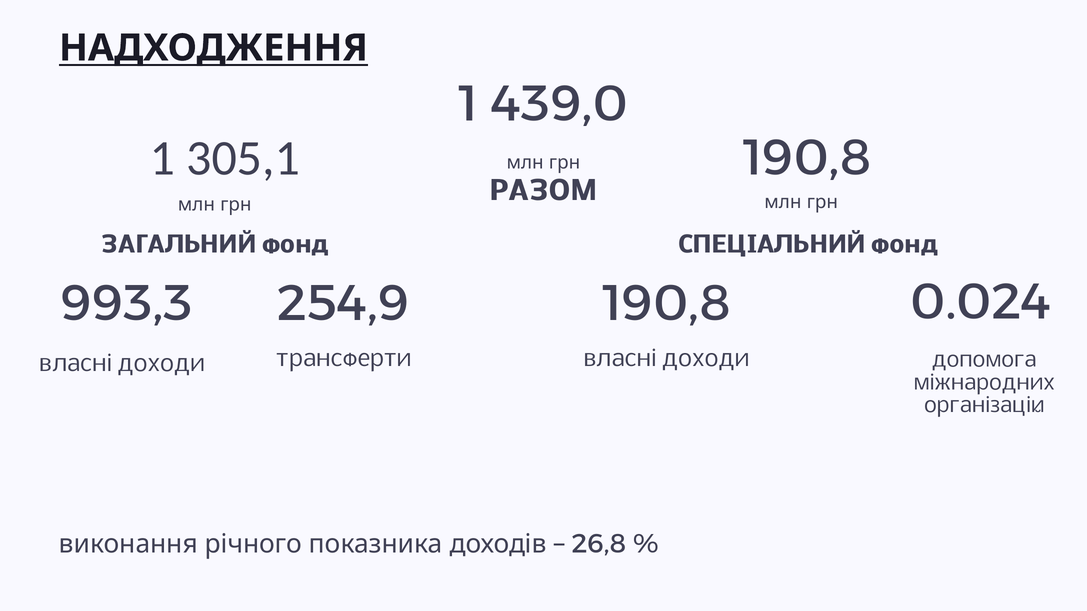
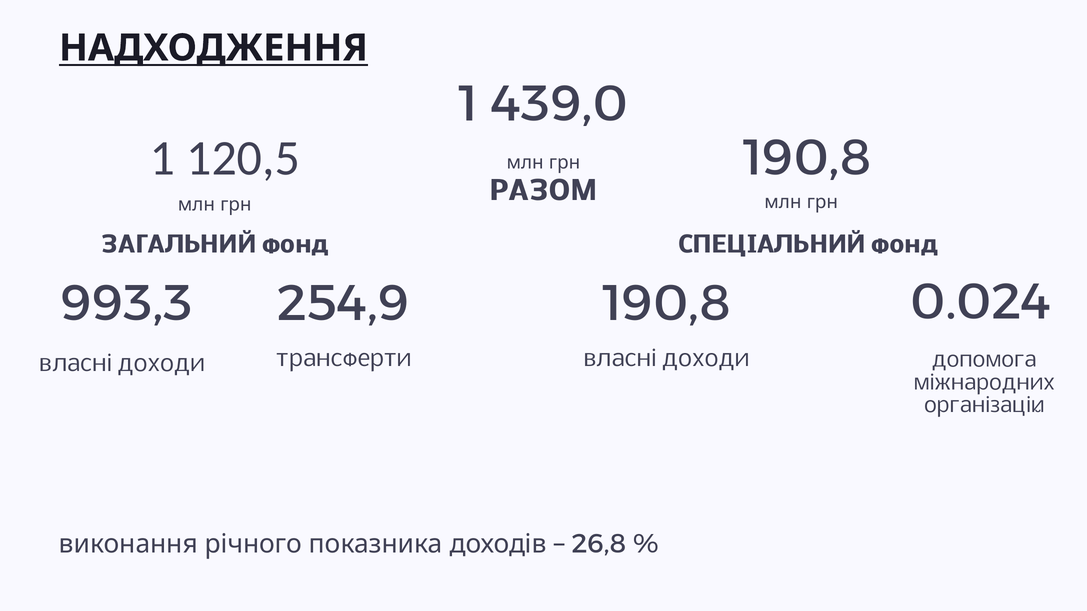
305,1: 305,1 -> 120,5 (243, 158)
